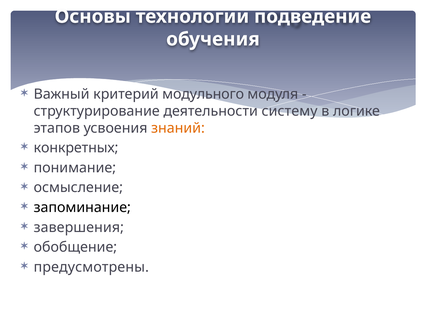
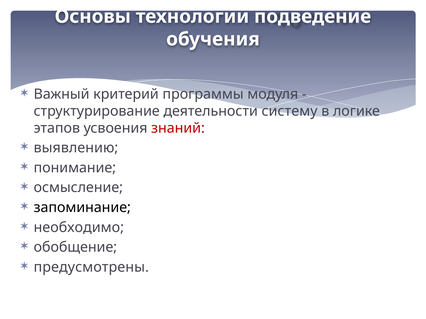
модульного: модульного -> программы (203, 94)
знаний colour: orange -> red (178, 128)
конкретных: конкретных -> выявлению (76, 148)
завершения: завершения -> необходимо (79, 228)
